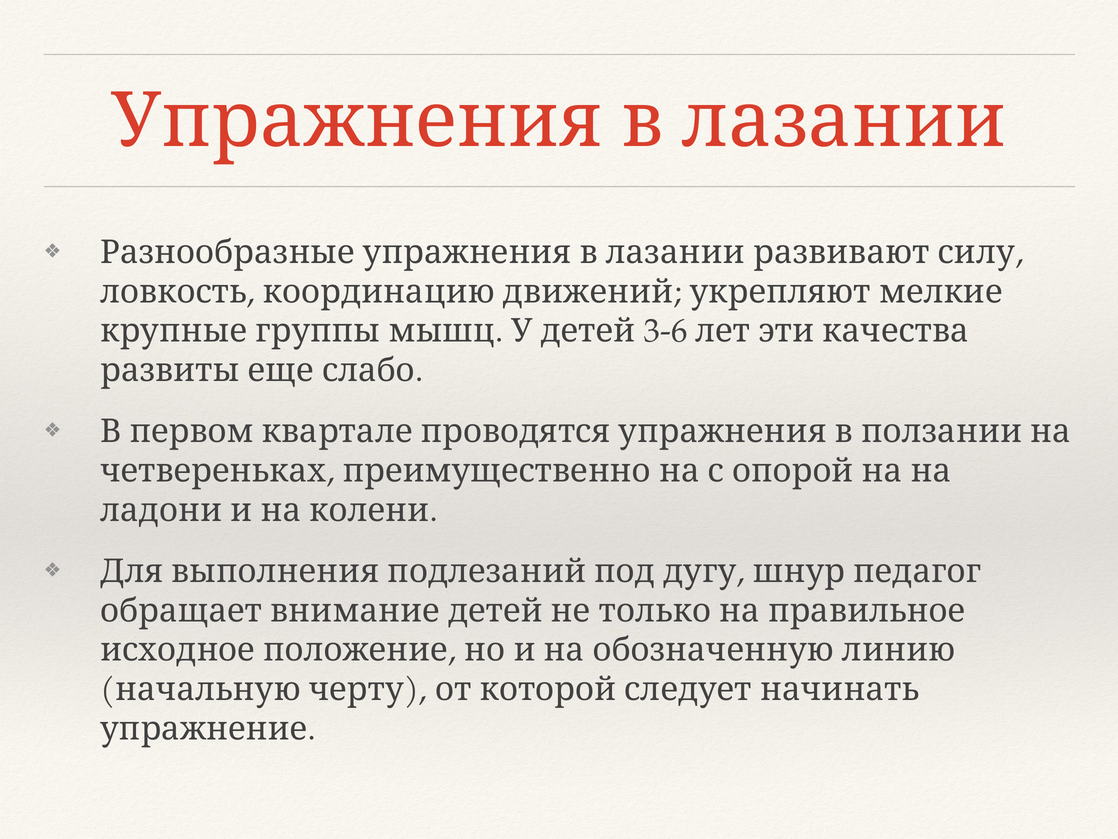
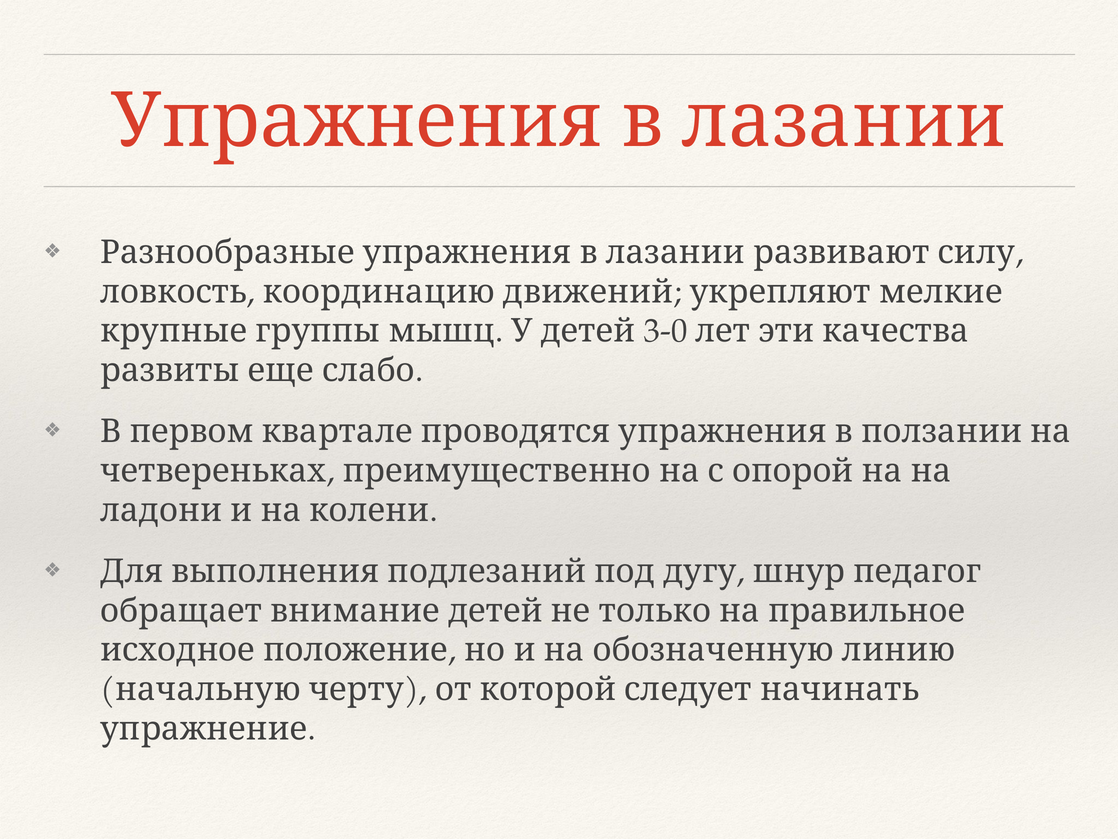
3-6: 3-6 -> 3-0 (666, 331)
